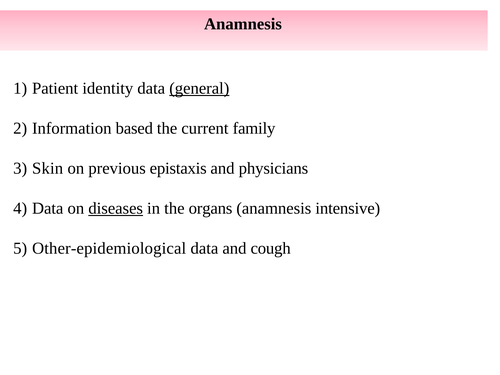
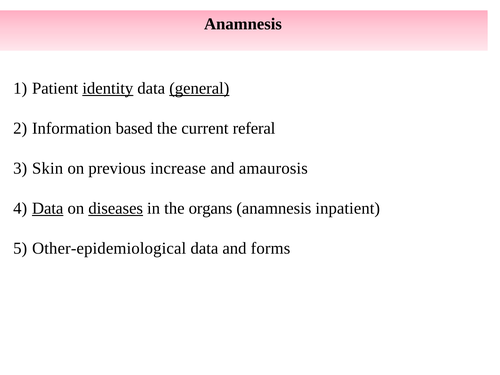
identity underline: none -> present (108, 88)
family: family -> referal (254, 128)
epistaxis: epistaxis -> increase (178, 168)
physicians: physicians -> amaurosis (273, 168)
Data underline: none -> present (48, 208)
intensive: intensive -> inpatient (348, 208)
cough: cough -> forms (270, 248)
